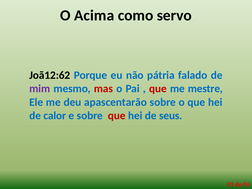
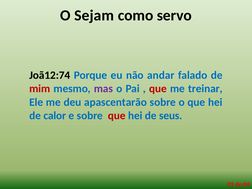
Acima: Acima -> Sejam (94, 15)
Joã12:62: Joã12:62 -> Joã12:74 (50, 75)
pátria: pátria -> andar (161, 75)
mim colour: purple -> red (40, 89)
mas colour: red -> purple (103, 89)
mestre: mestre -> treinar (205, 89)
